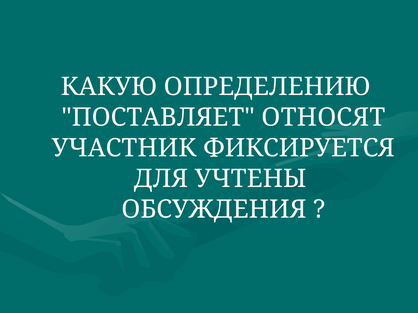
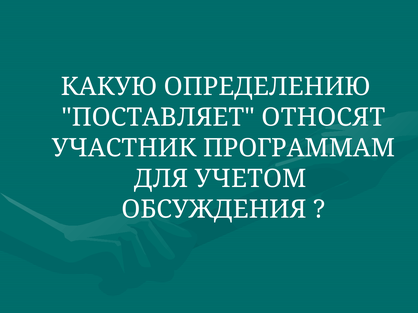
ФИКСИРУЕТСЯ: ФИКСИРУЕТСЯ -> ПРОГРАММАМ (299, 148)
УЧТЕНЫ: УЧТЕНЫ -> УЧЕТОМ (251, 179)
